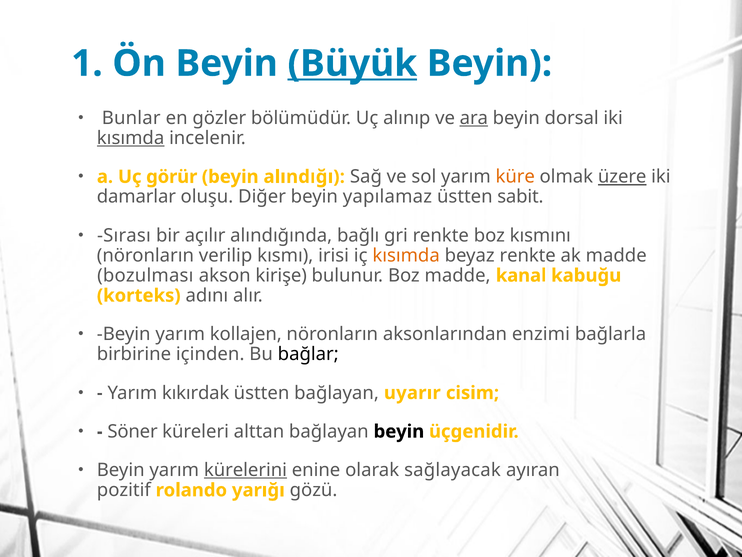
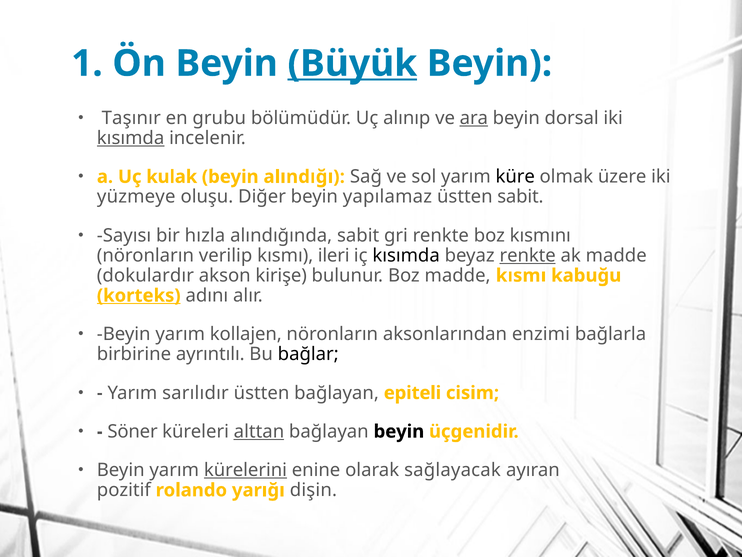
Bunlar: Bunlar -> Taşınır (131, 118)
gözler: gözler -> grubu (219, 118)
görür: görür -> kulak (172, 177)
küre colour: orange -> black (515, 177)
üzere underline: present -> none (622, 177)
damarlar: damarlar -> yüzmeye (136, 197)
Sırası: Sırası -> Sayısı (124, 235)
açılır: açılır -> hızla (205, 235)
alındığında bağlı: bağlı -> sabit (358, 235)
irisi: irisi -> ileri (334, 255)
kısımda colour: orange -> black (406, 255)
renkte underline: none -> present (528, 255)
bozulması: bozulması -> dokulardır (145, 275)
madde kanal: kanal -> kısmı (521, 275)
korteks underline: none -> present (139, 295)
içinden: içinden -> ayrıntılı (210, 354)
kıkırdak: kıkırdak -> sarılıdır (195, 393)
uyarır: uyarır -> epiteli (412, 393)
alttan underline: none -> present (259, 431)
gözü: gözü -> dişin (313, 490)
